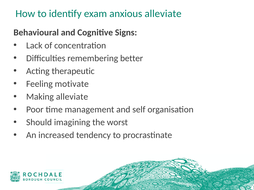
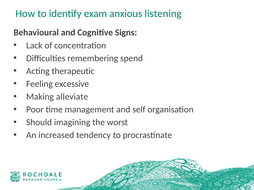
anxious alleviate: alleviate -> listening (163, 14)
better: better -> spend (132, 58)
motivate: motivate -> excessive (72, 84)
